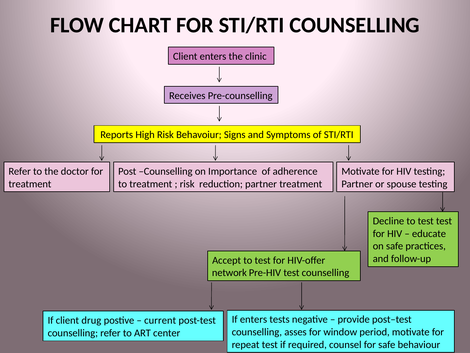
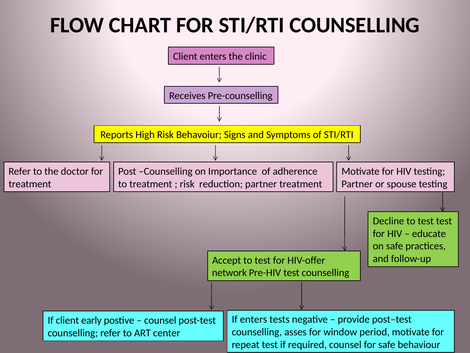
drug: drug -> early (91, 320)
current: current -> counsel (160, 320)
